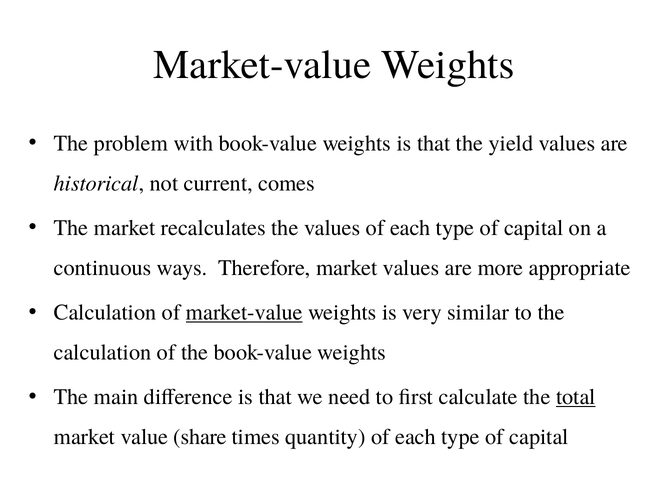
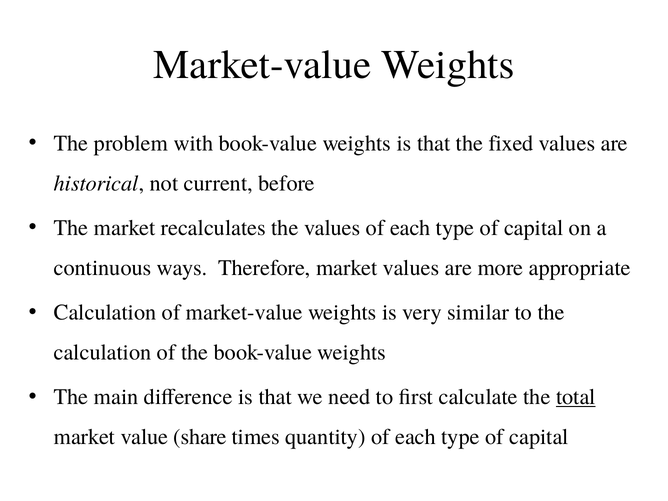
yield: yield -> fixed (511, 143)
comes: comes -> before (287, 183)
market-value underline: present -> none (244, 312)
